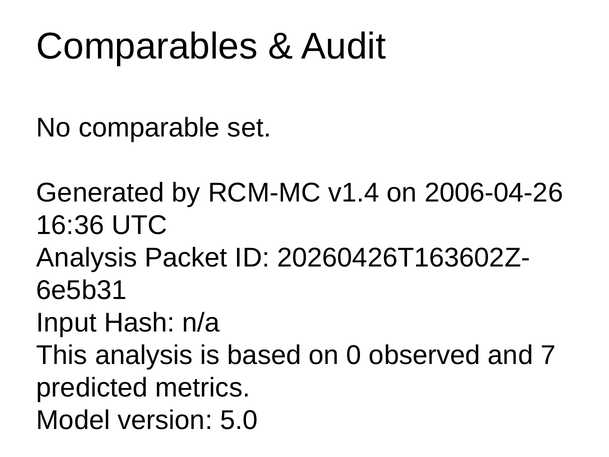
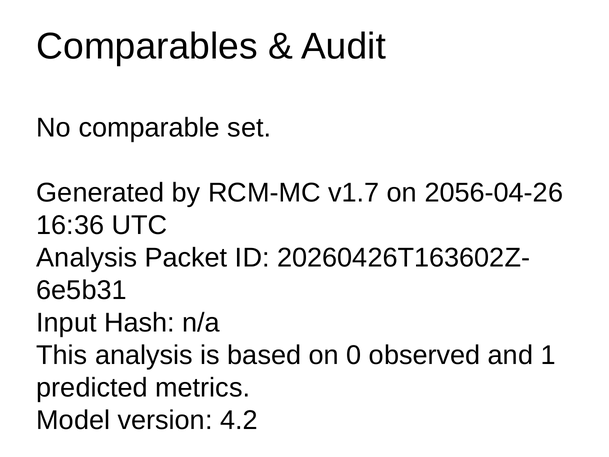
v1.4: v1.4 -> v1.7 (354, 193)
2006-04-26: 2006-04-26 -> 2056-04-26 (494, 193)
7: 7 -> 1 (548, 355)
5.0: 5.0 -> 4.2 (239, 420)
